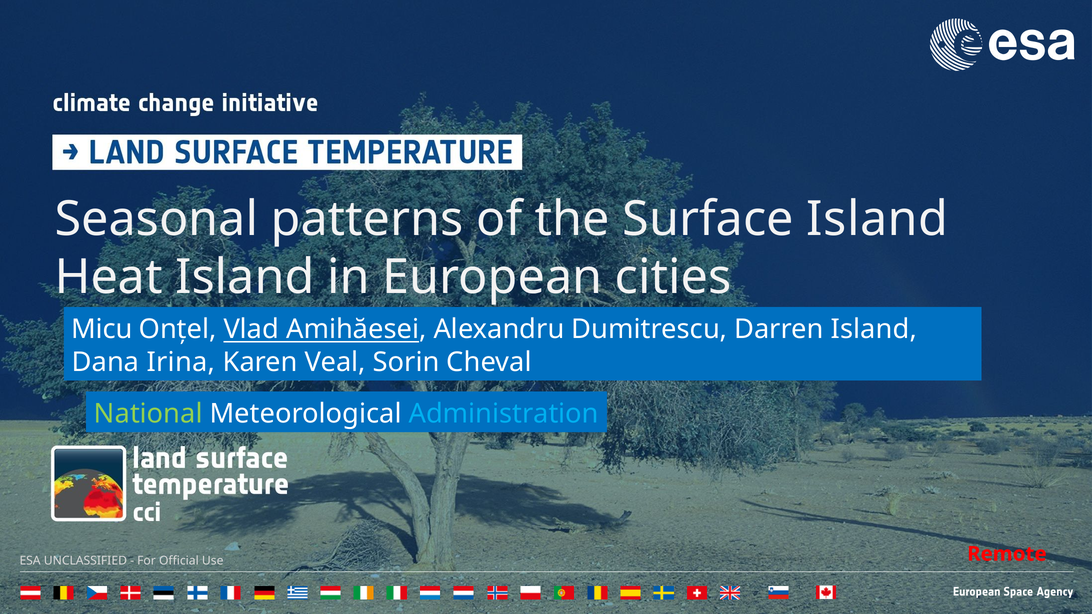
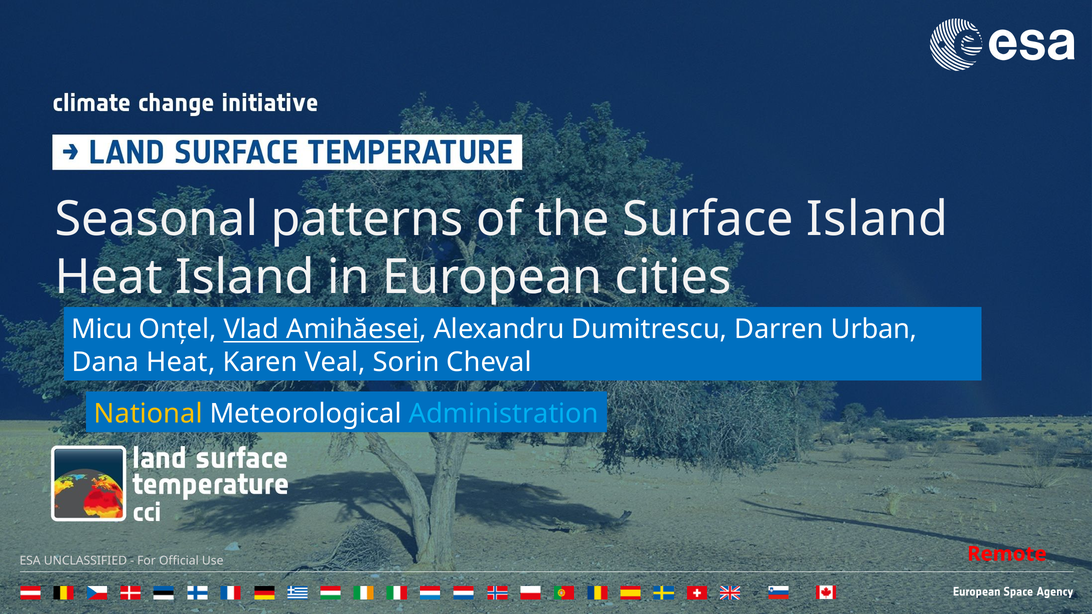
Darren Island: Island -> Urban (874, 329)
Dana Irina: Irina -> Heat (181, 362)
National colour: light green -> yellow (148, 414)
